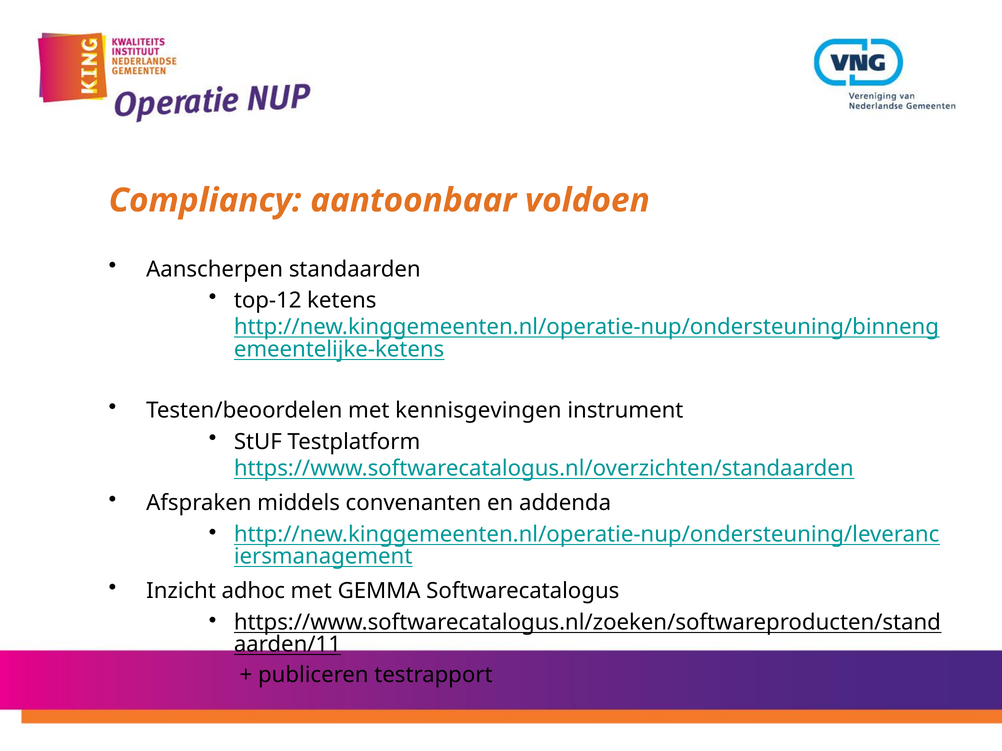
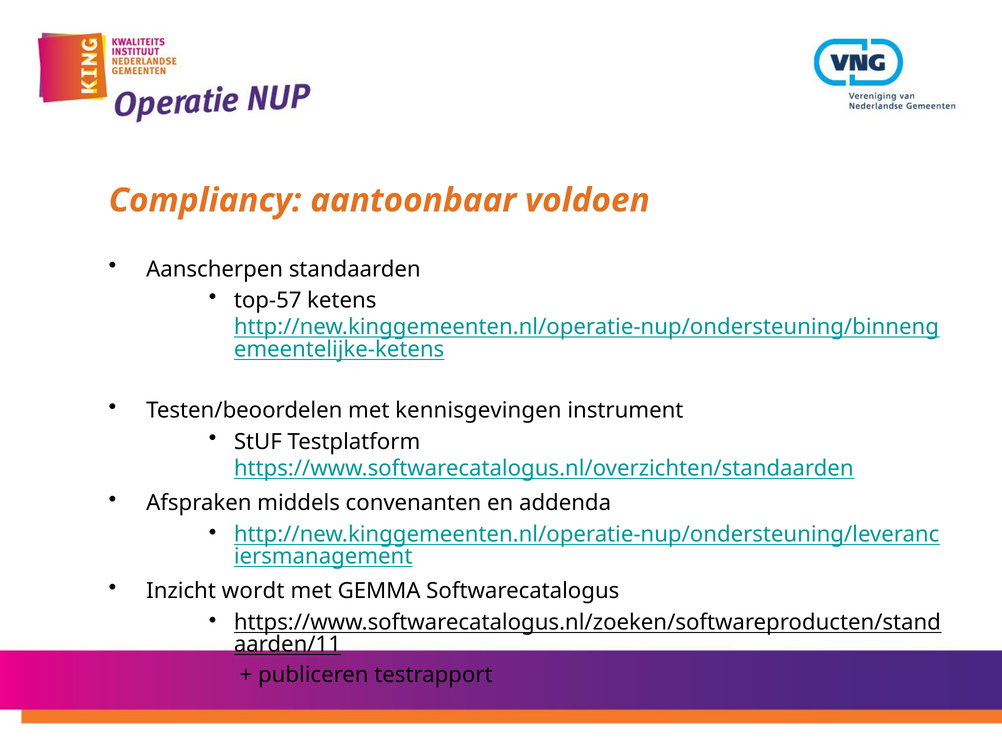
top-12: top-12 -> top-57 (268, 301)
adhoc: adhoc -> wordt (253, 592)
